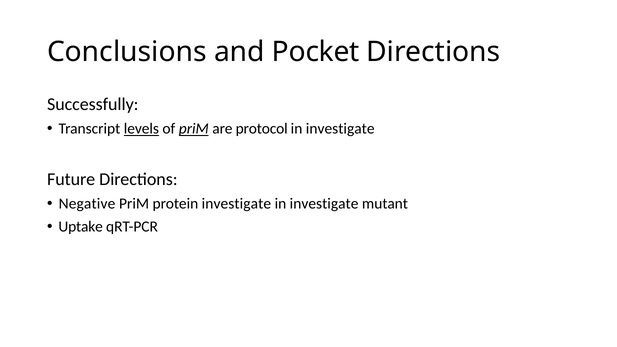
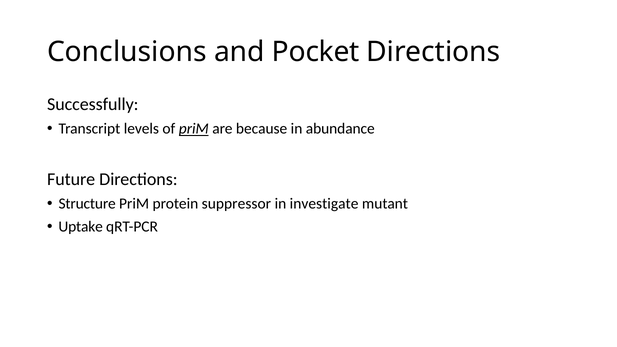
levels underline: present -> none (141, 129)
protocol: protocol -> because (262, 129)
investigate: investigate -> abundance (340, 129)
Negative: Negative -> Structure (87, 204)
protein investigate: investigate -> suppressor (236, 204)
